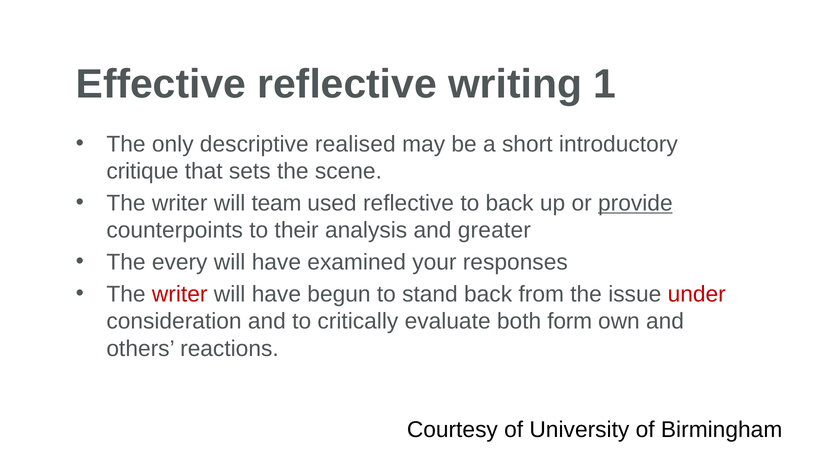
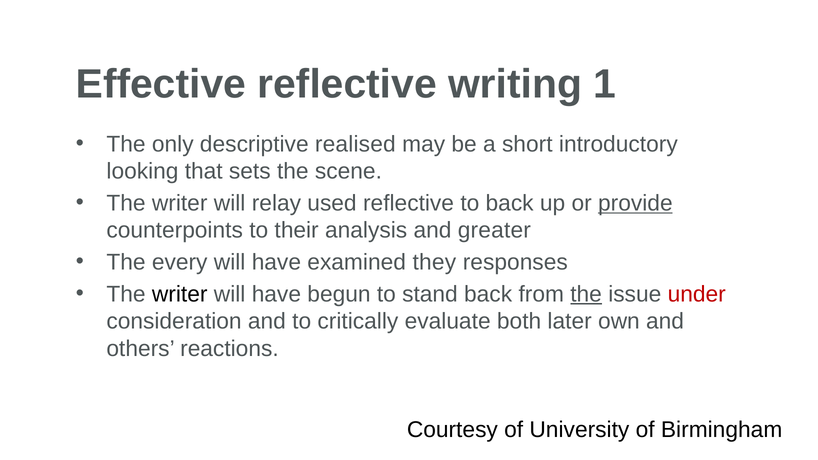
critique: critique -> looking (142, 171)
team: team -> relay (276, 203)
your: your -> they (434, 262)
writer colour: red -> black (180, 294)
the underline: none -> present (586, 294)
form: form -> later (570, 321)
